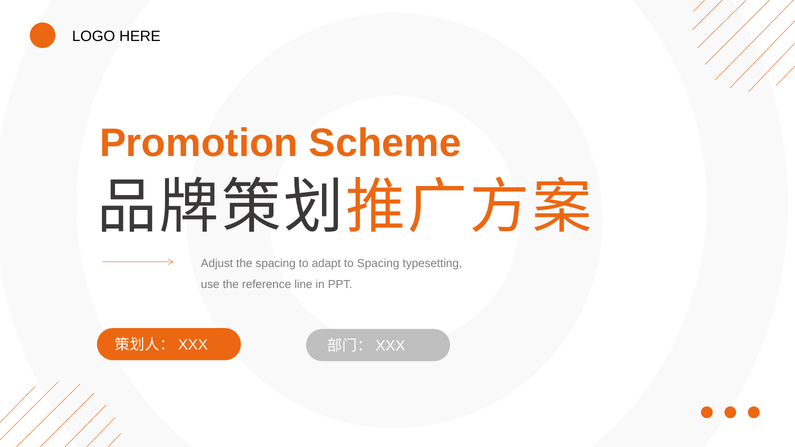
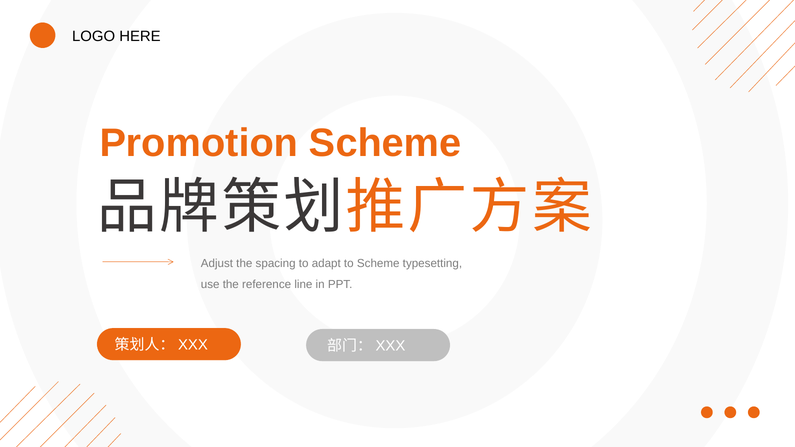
to Spacing: Spacing -> Scheme (378, 264)
